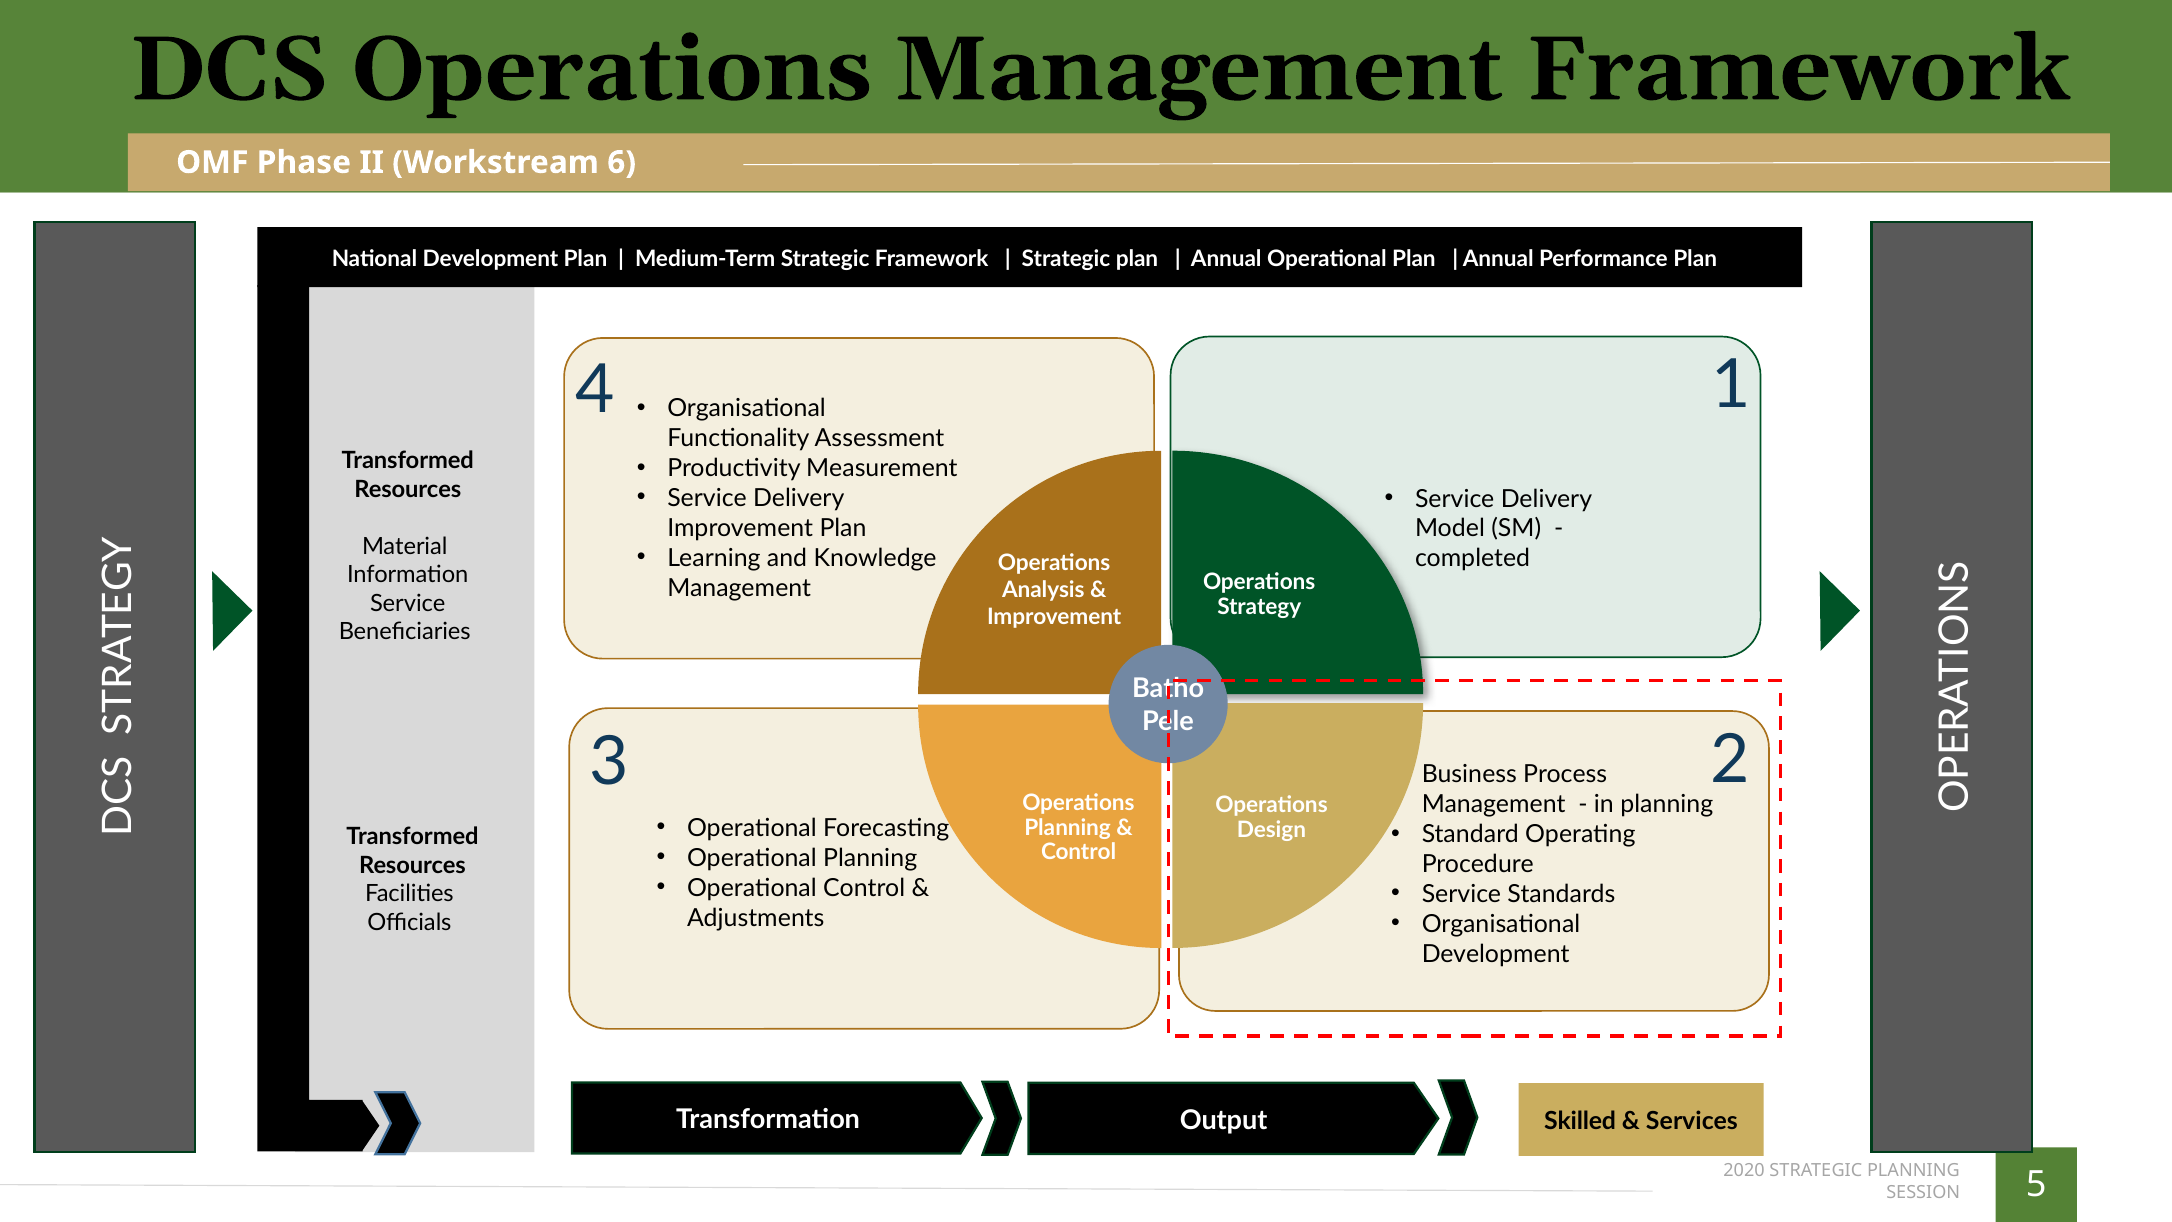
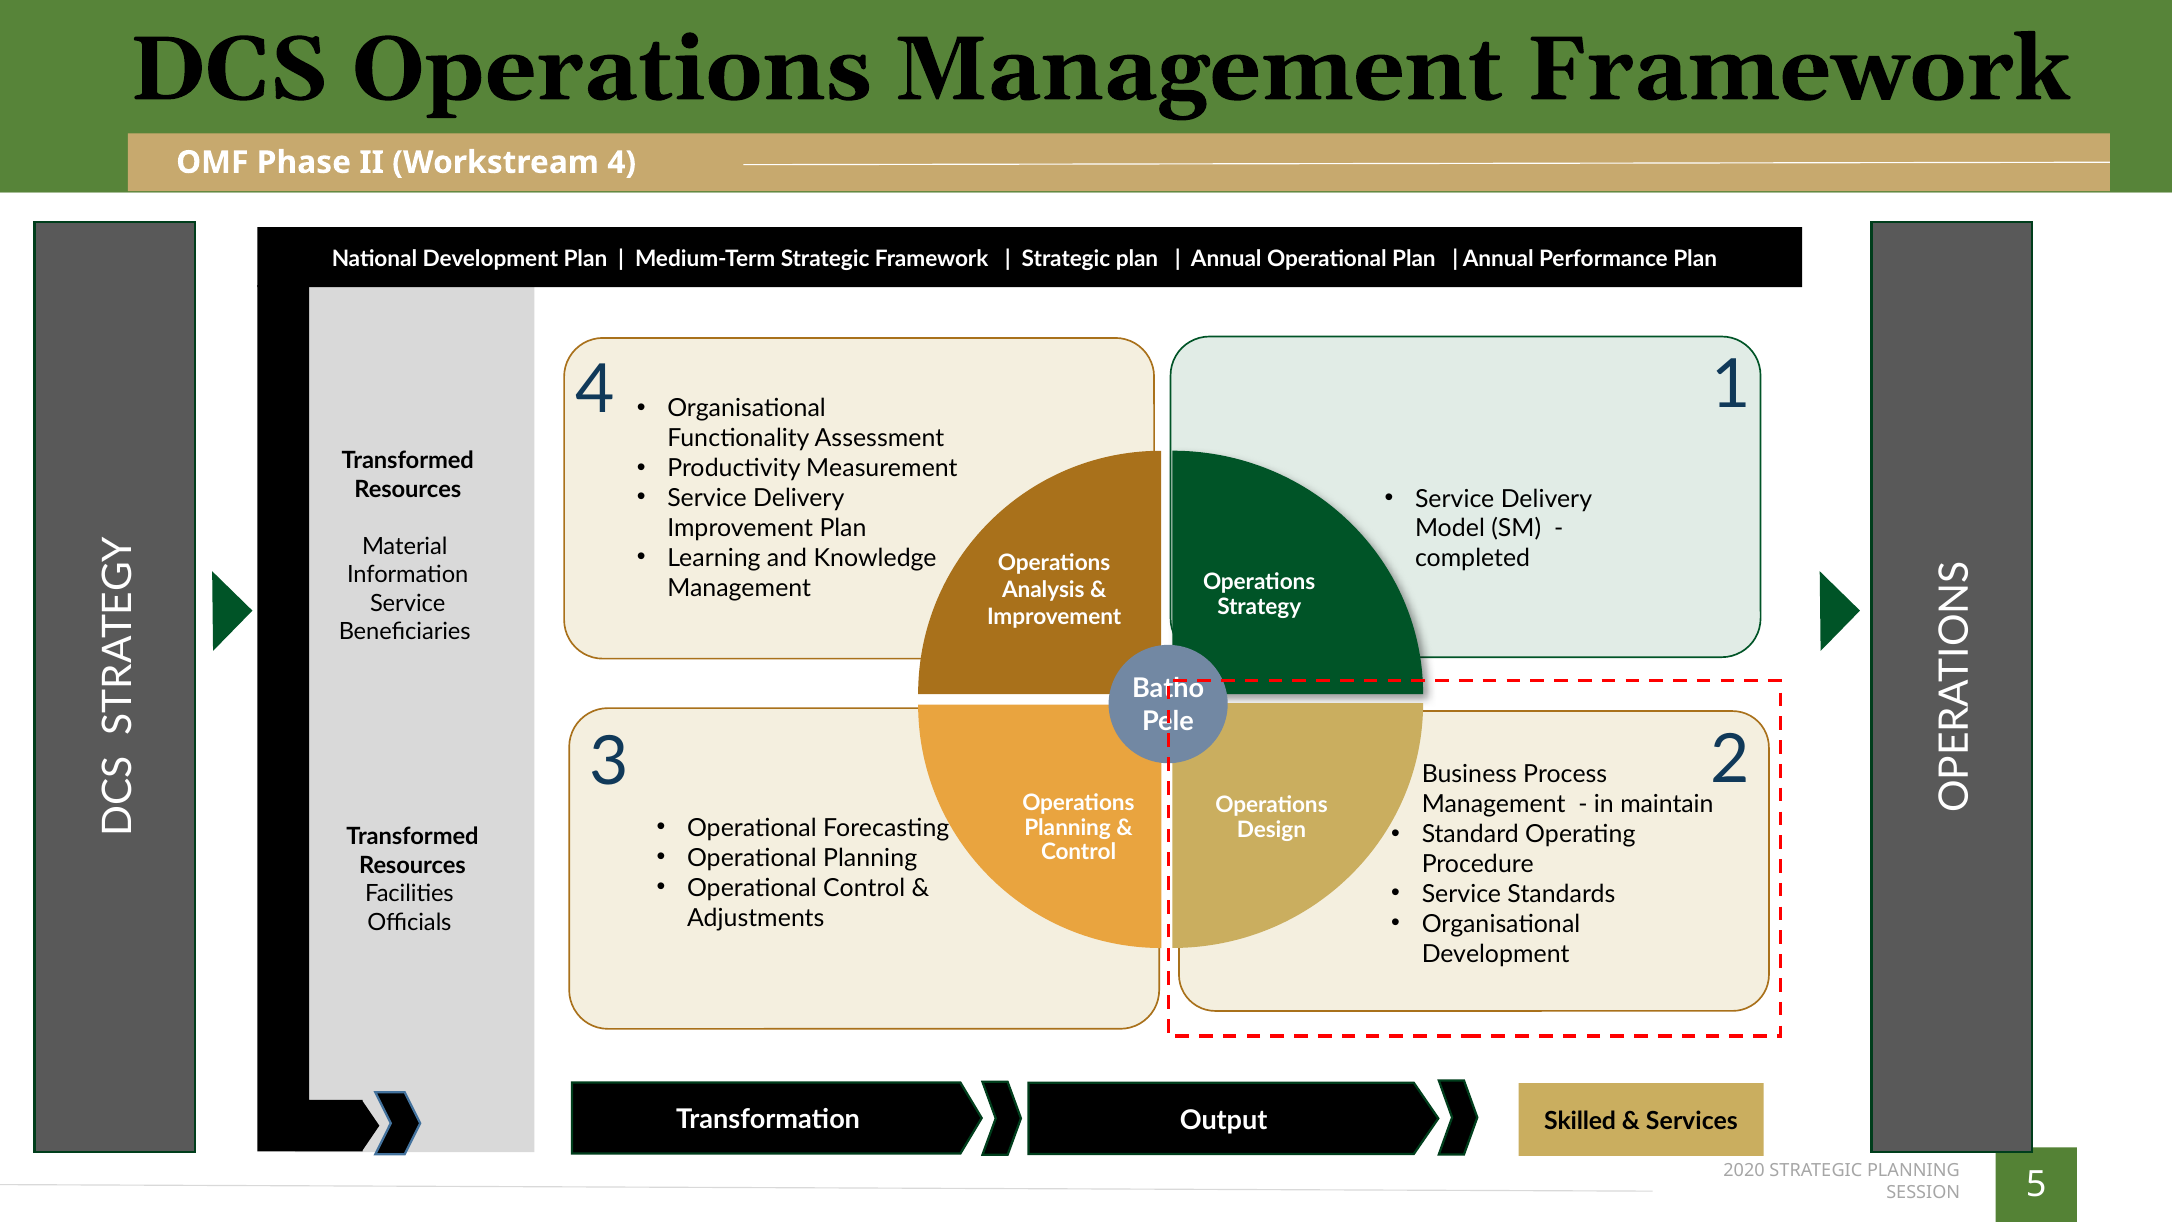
Workstream 6: 6 -> 4 (622, 162)
in planning: planning -> maintain (1667, 804)
